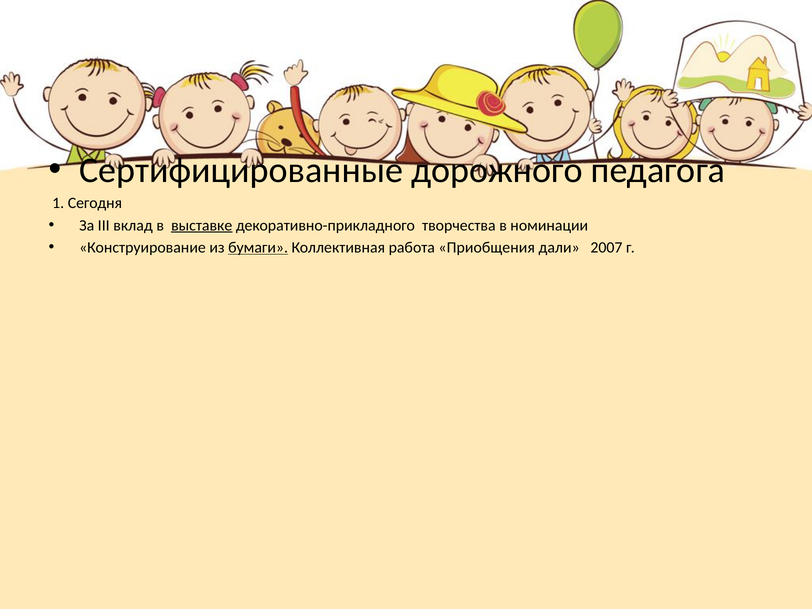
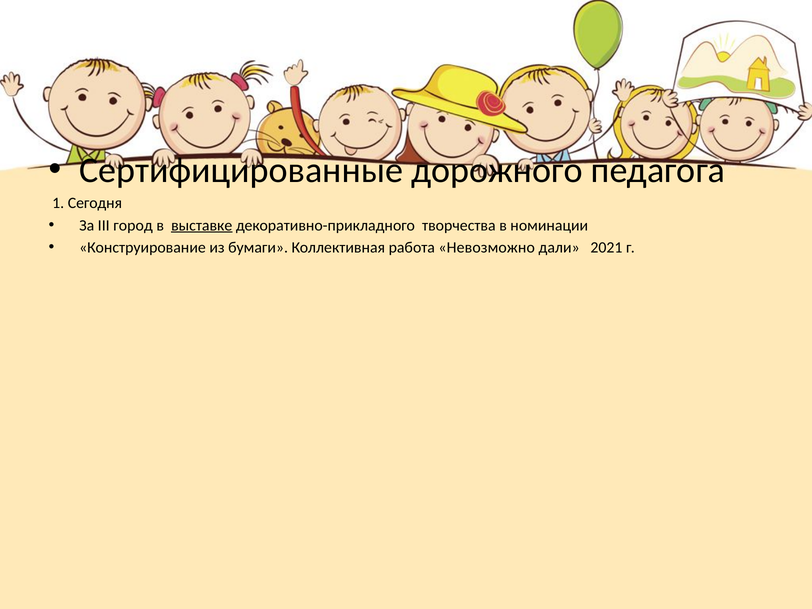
вклад: вклад -> город (133, 225)
бумаги underline: present -> none (258, 247)
Приобщения: Приобщения -> Невозможно (487, 247)
2007: 2007 -> 2021 (606, 247)
